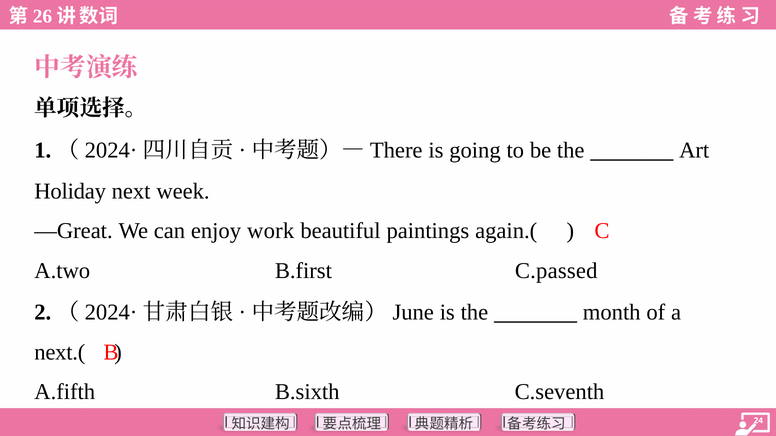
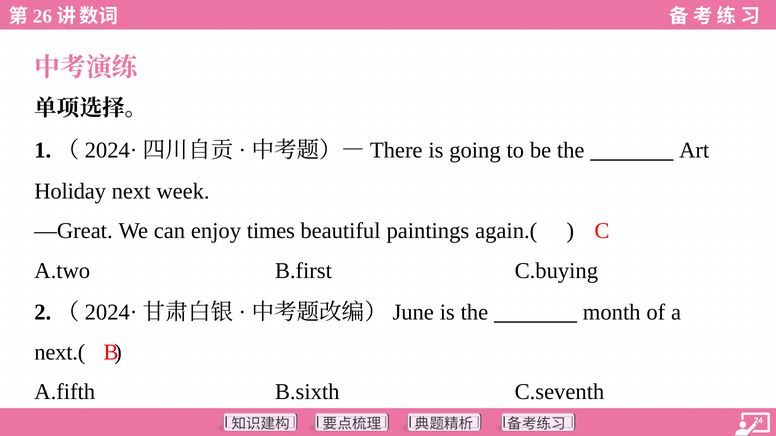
work: work -> times (271, 231)
C.passed: C.passed -> C.buying (556, 271)
